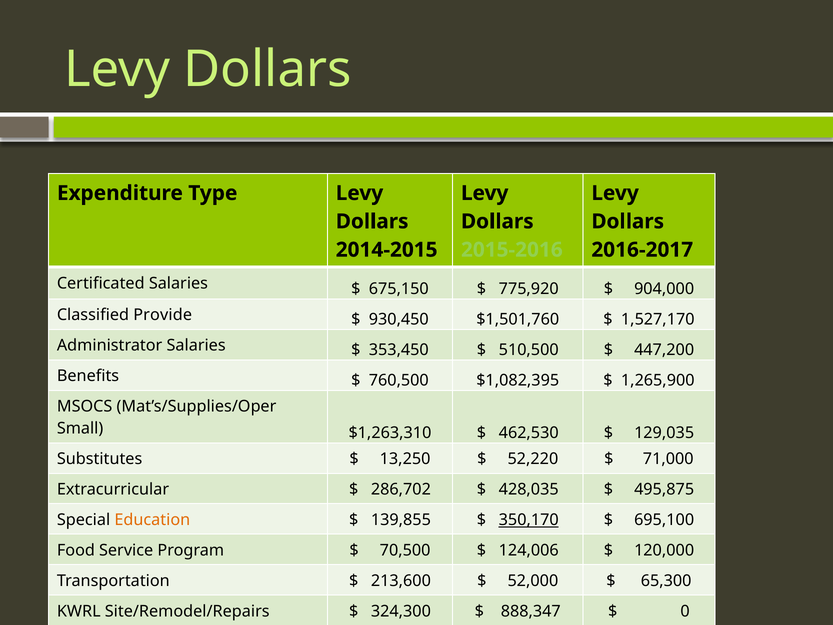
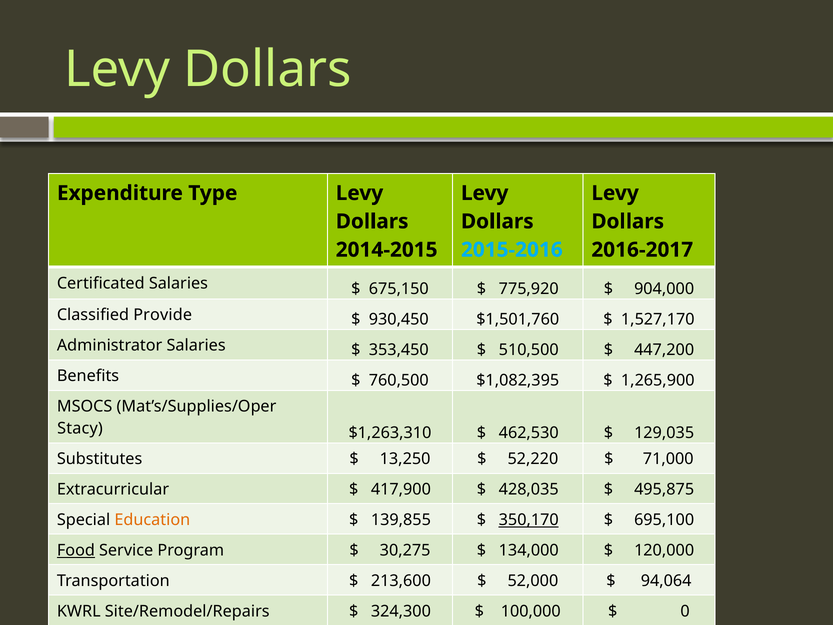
2015-2016 colour: light green -> light blue (512, 250)
Small: Small -> Stacy (80, 428)
286,702: 286,702 -> 417,900 (401, 489)
Food underline: none -> present (76, 550)
70,500: 70,500 -> 30,275 (405, 550)
124,006: 124,006 -> 134,000 (529, 550)
65,300: 65,300 -> 94,064 (666, 581)
888,347: 888,347 -> 100,000 (531, 611)
